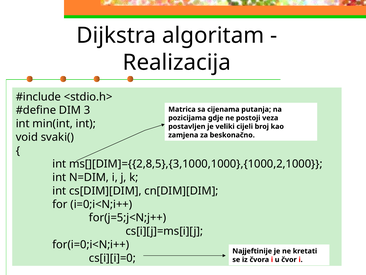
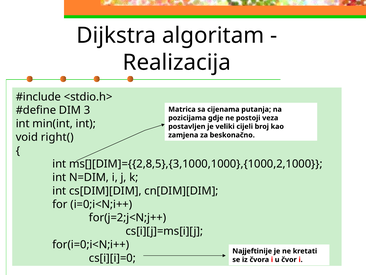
svaki(: svaki( -> right( (57, 137)
for(j=5;j<N;j++: for(j=5;j<N;j++ -> for(j=2;j<N;j++ (128, 217)
